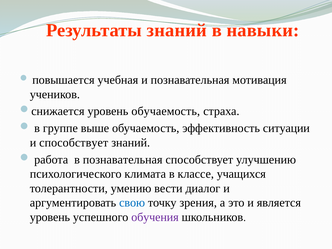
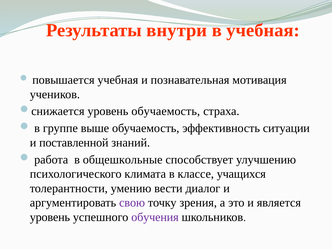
Результаты знаний: знаний -> внутри (177, 30)
в навыки: навыки -> учебная (263, 30)
и способствует: способствует -> поставленной (74, 143)
в познавательная: познавательная -> общешкольные (123, 160)
свою colour: blue -> purple (132, 203)
